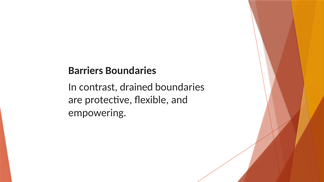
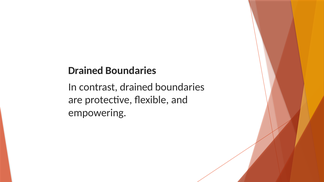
Barriers: Barriers -> Drained (86, 71)
